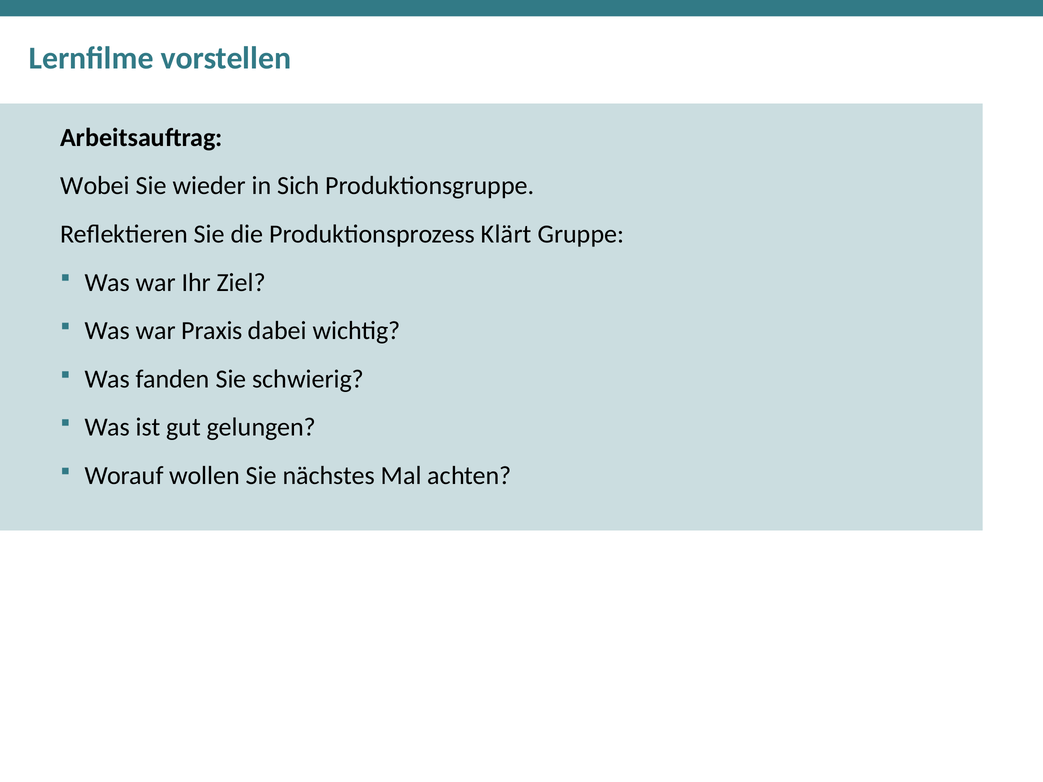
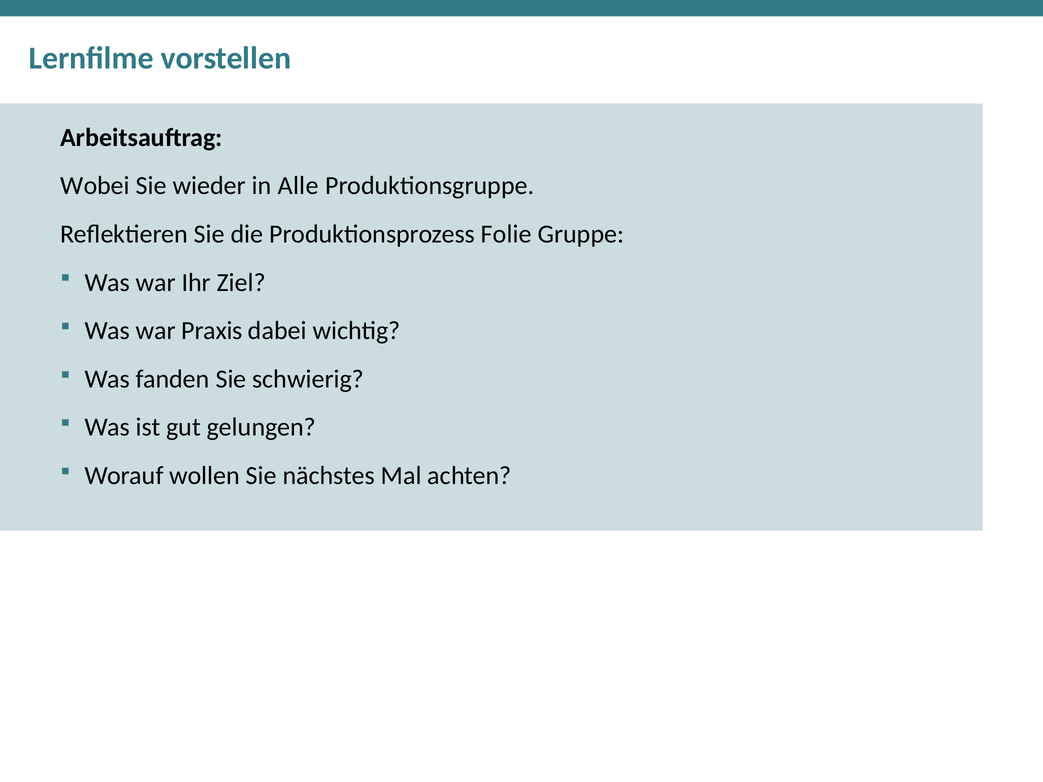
Sich: Sich -> Alle (298, 186)
Klärt: Klärt -> Folie (506, 234)
